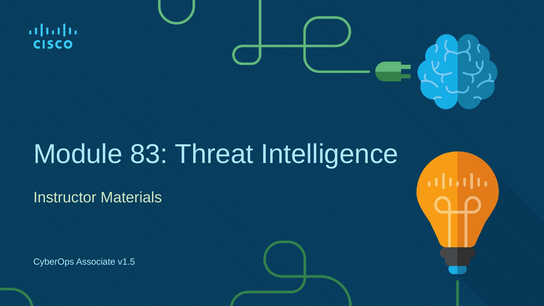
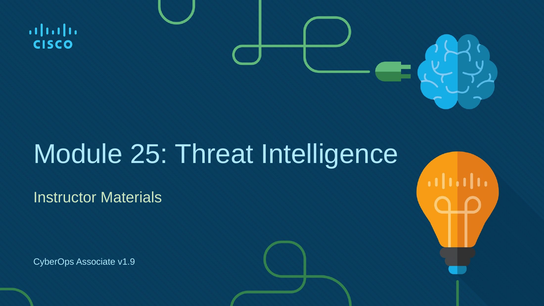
83: 83 -> 25 (149, 154)
v1.5: v1.5 -> v1.9 (126, 262)
